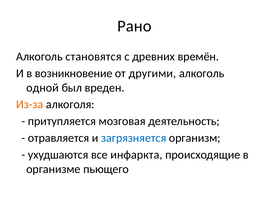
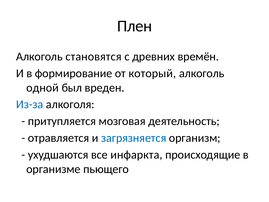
Рано: Рано -> Плен (135, 26)
возникновение: возникновение -> формирование (74, 73)
другими: другими -> который (152, 73)
Из-за colour: orange -> blue (30, 104)
